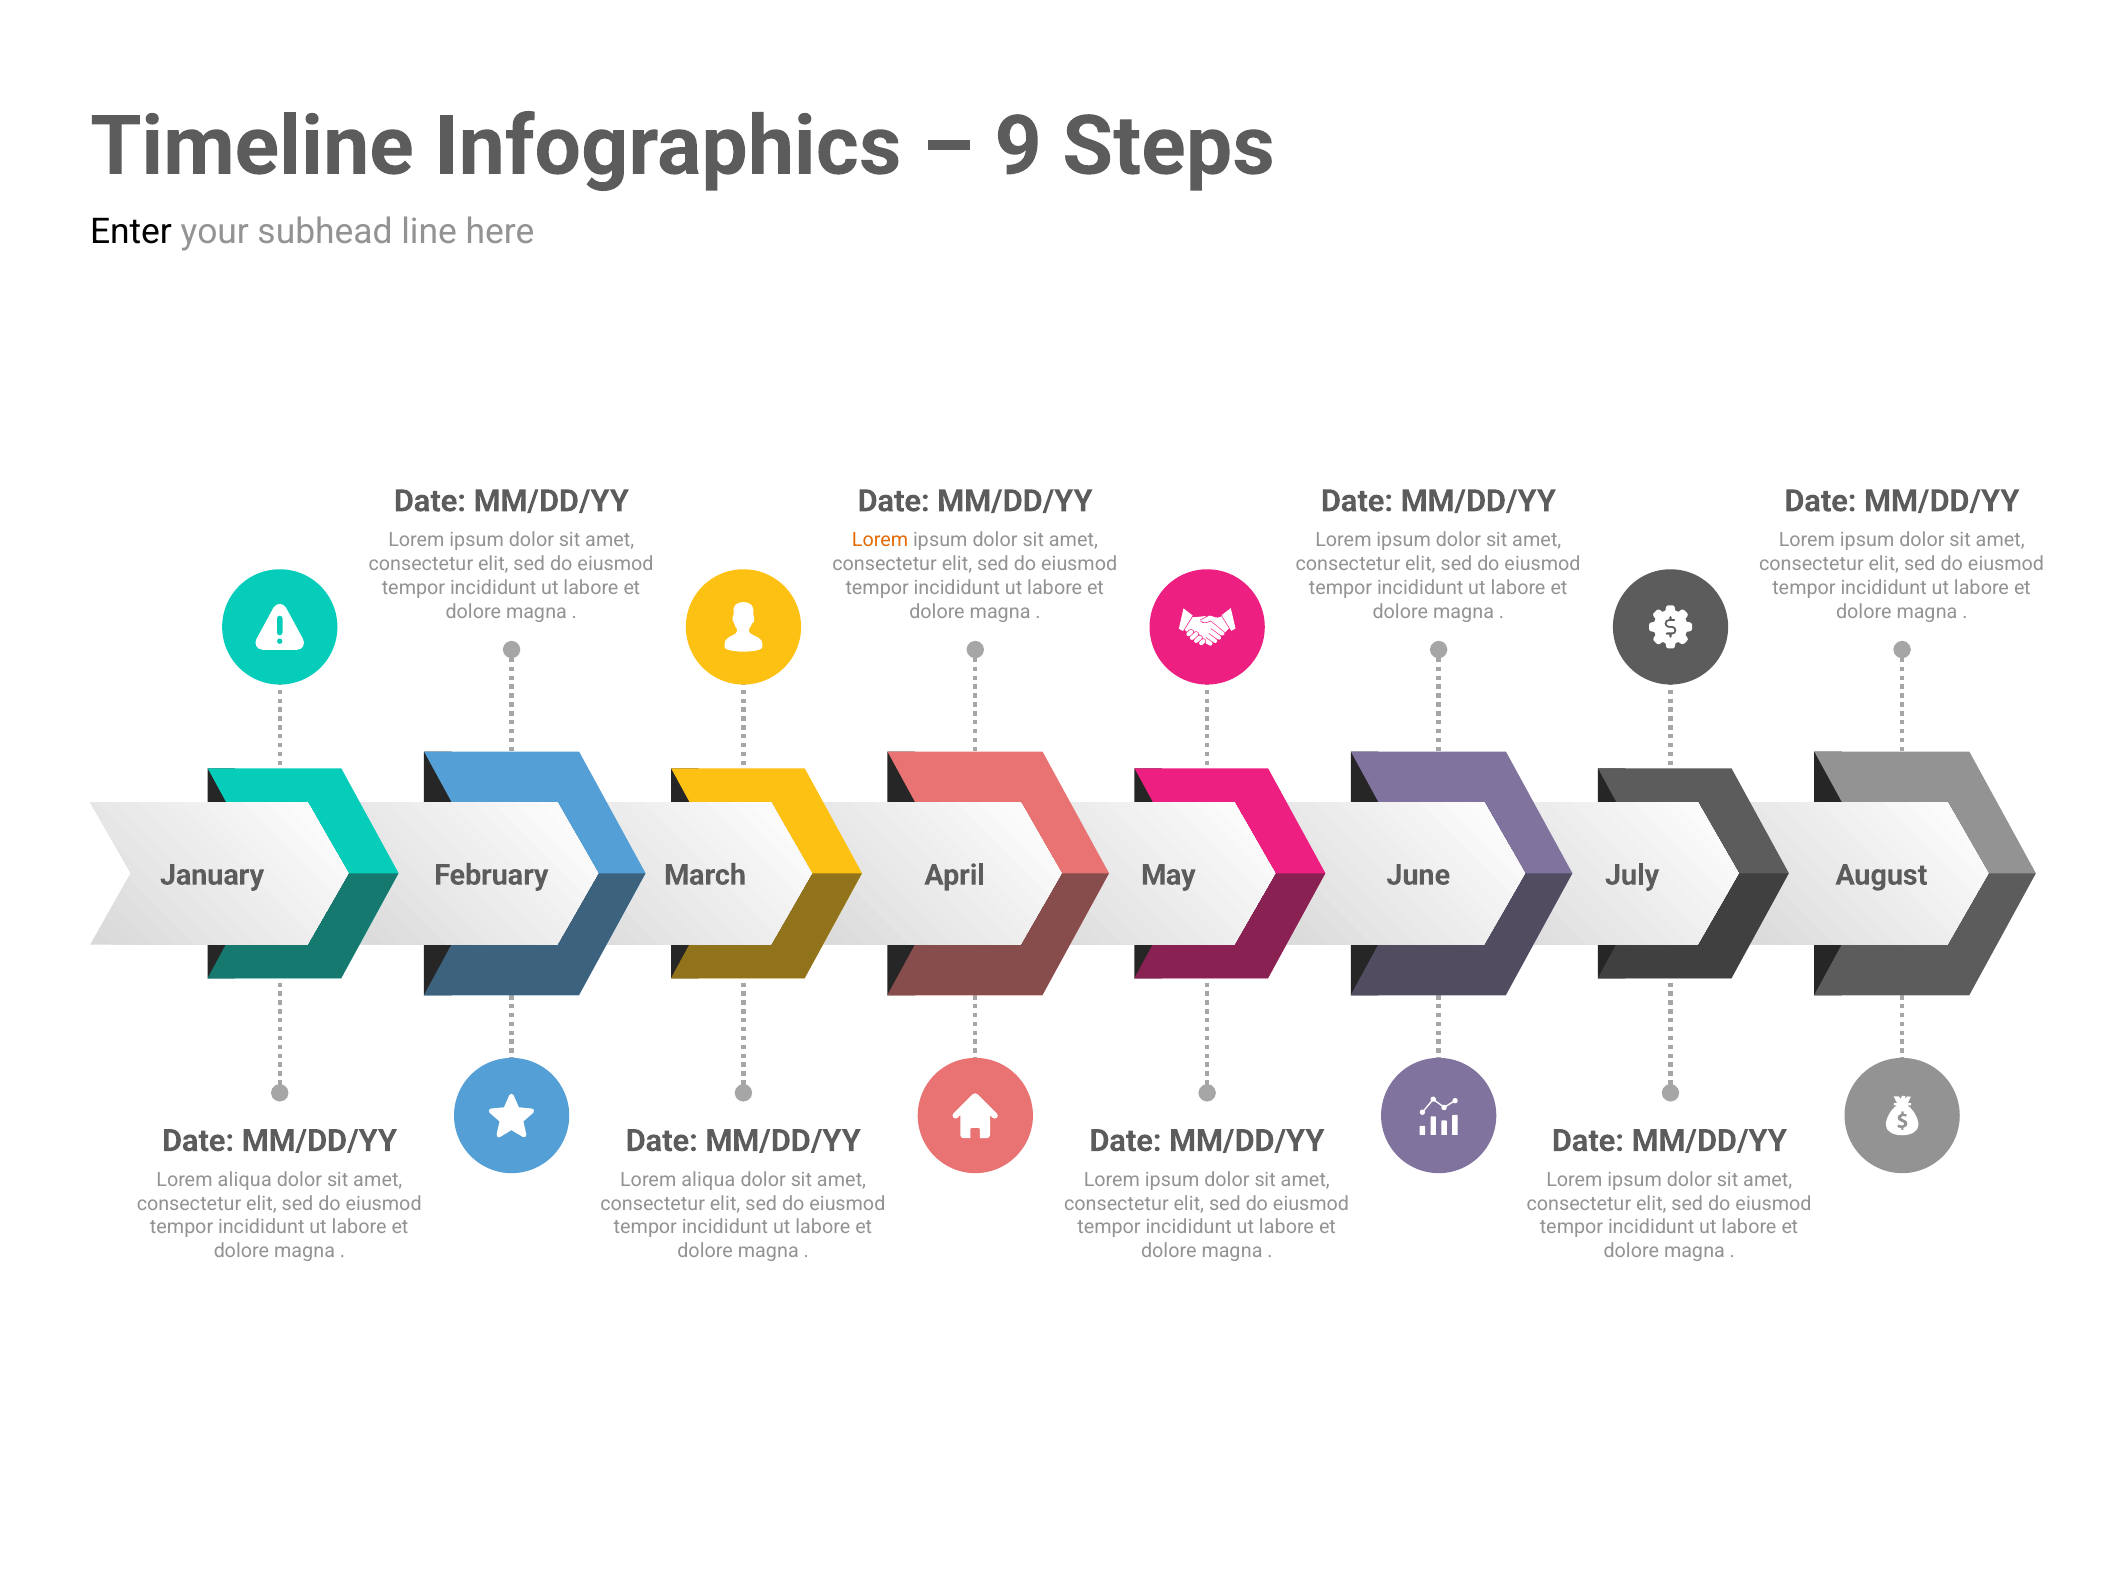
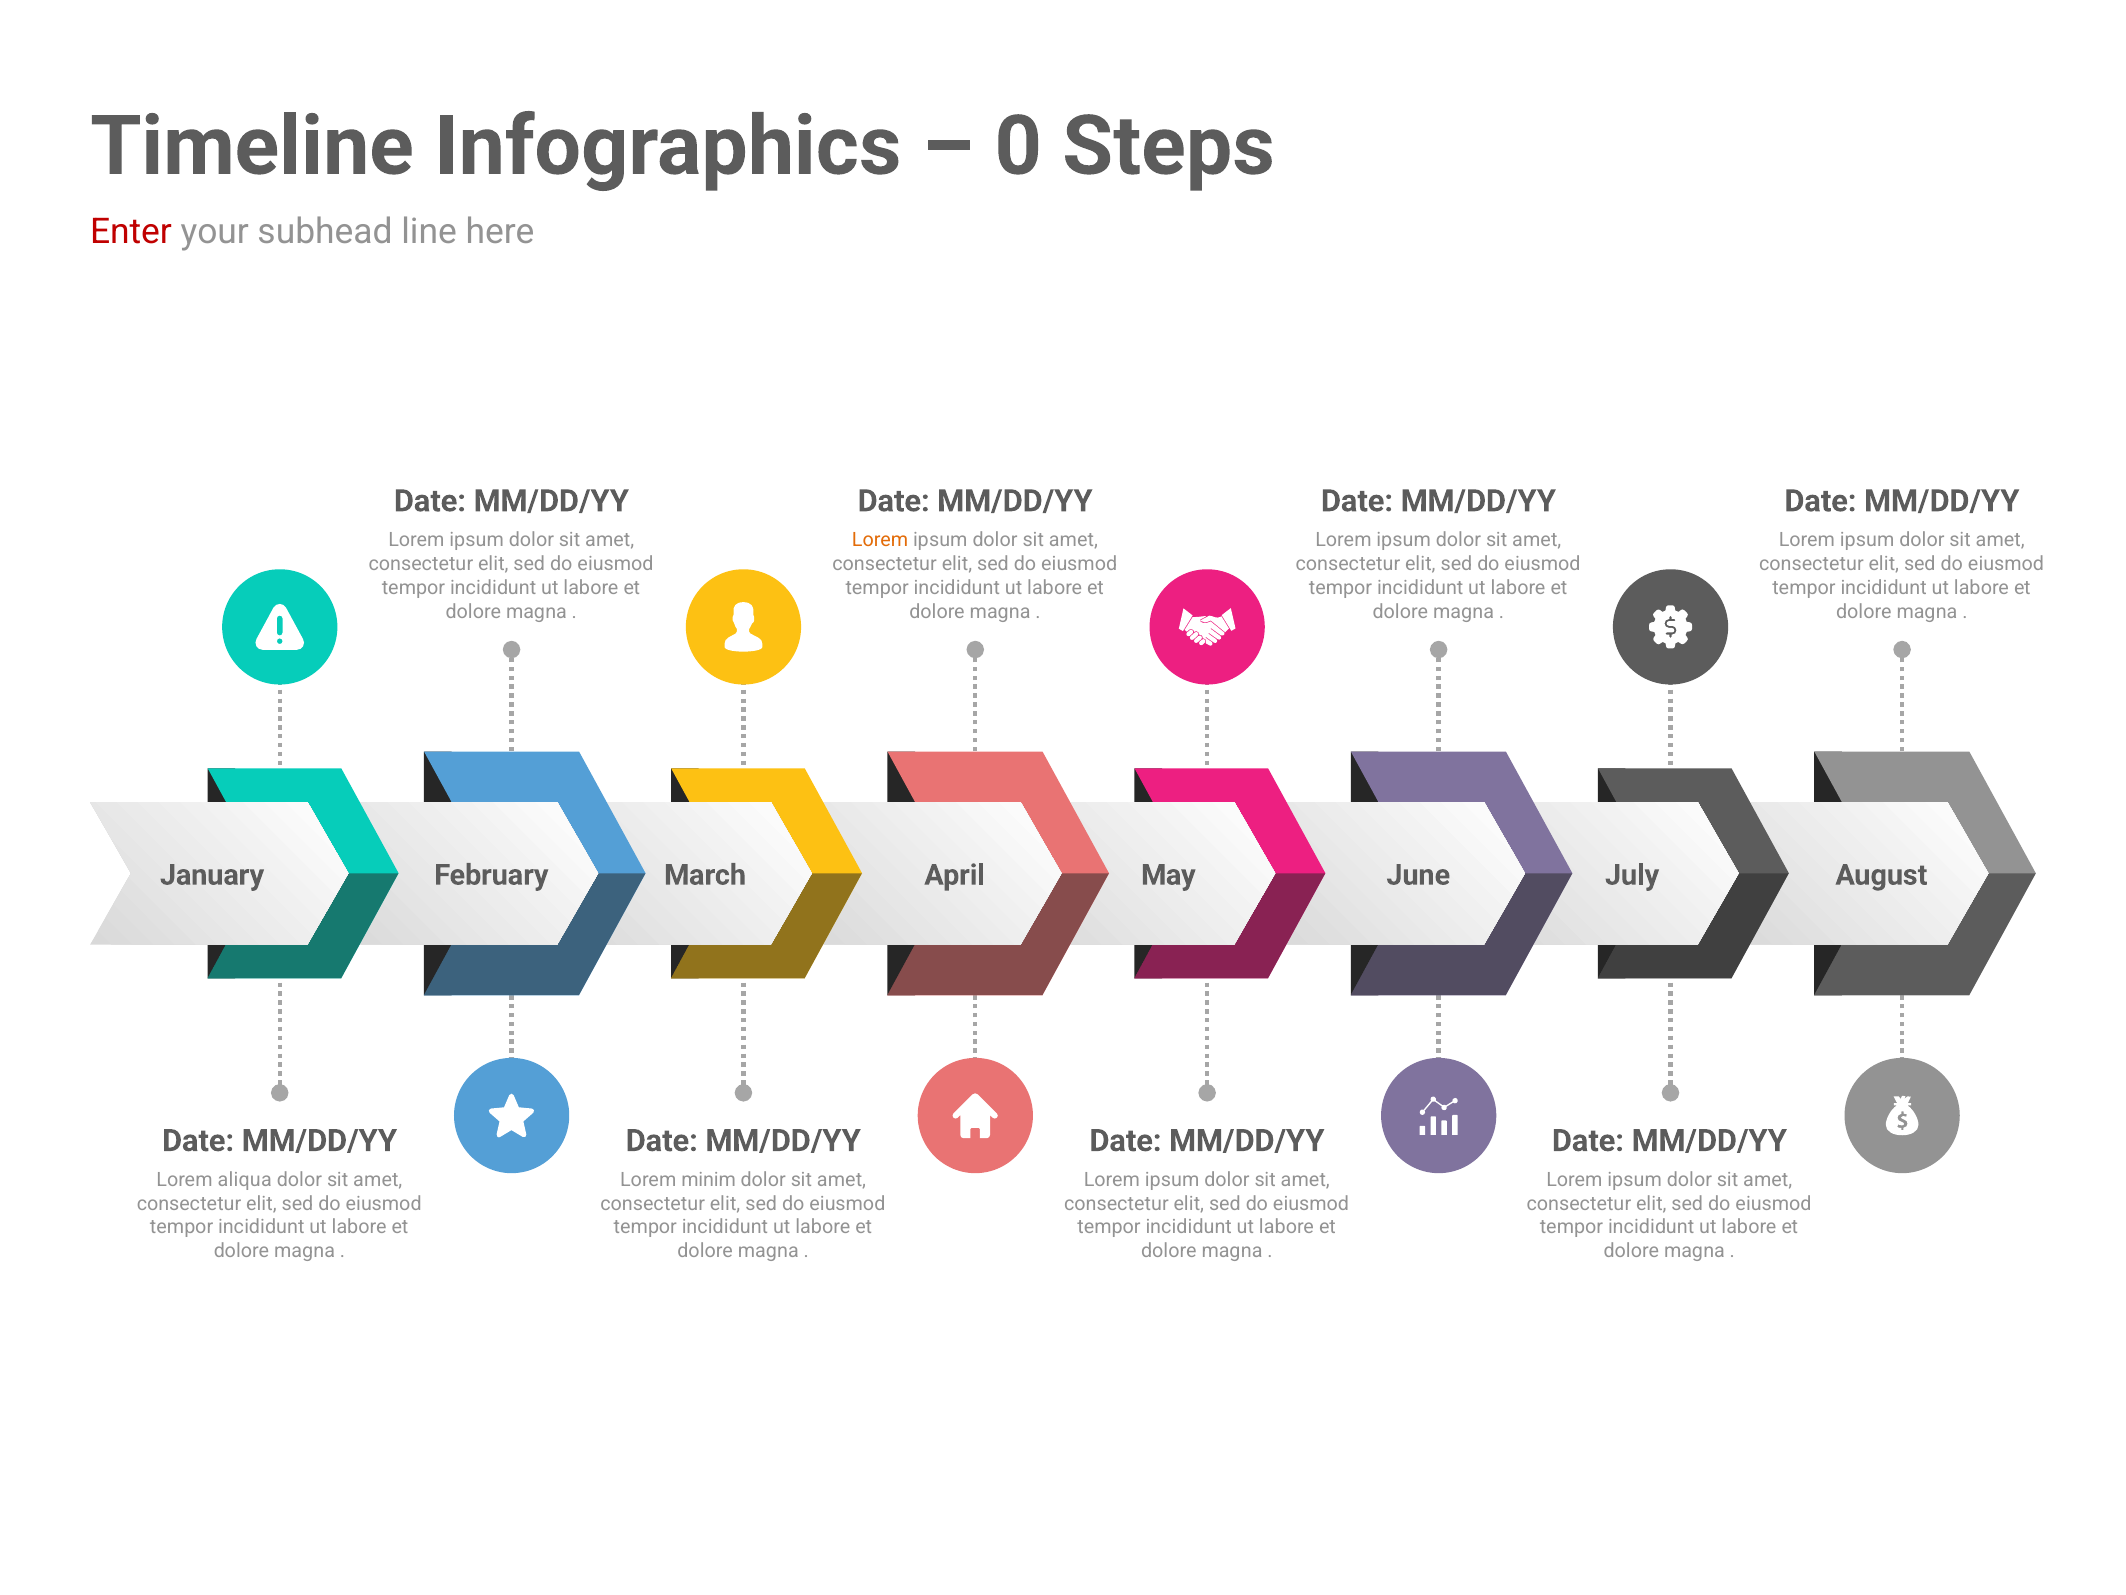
9: 9 -> 0 (1018, 146)
Enter colour: black -> red (131, 231)
aliqua: aliqua -> minim (709, 1179)
